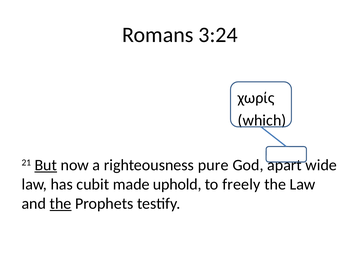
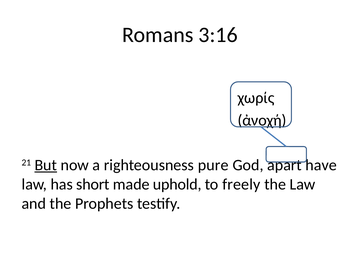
3:24: 3:24 -> 3:16 (218, 35)
which: which -> ἀνοχή (262, 120)
wide: wide -> have (321, 165)
cubit: cubit -> short (93, 184)
the underline: present -> none (61, 204)
